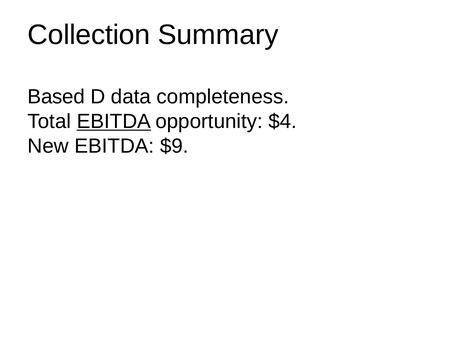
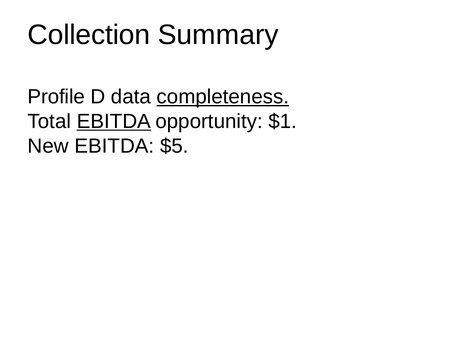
Based: Based -> Profile (56, 97)
completeness underline: none -> present (223, 97)
$4: $4 -> $1 (283, 122)
$9: $9 -> $5 (174, 146)
